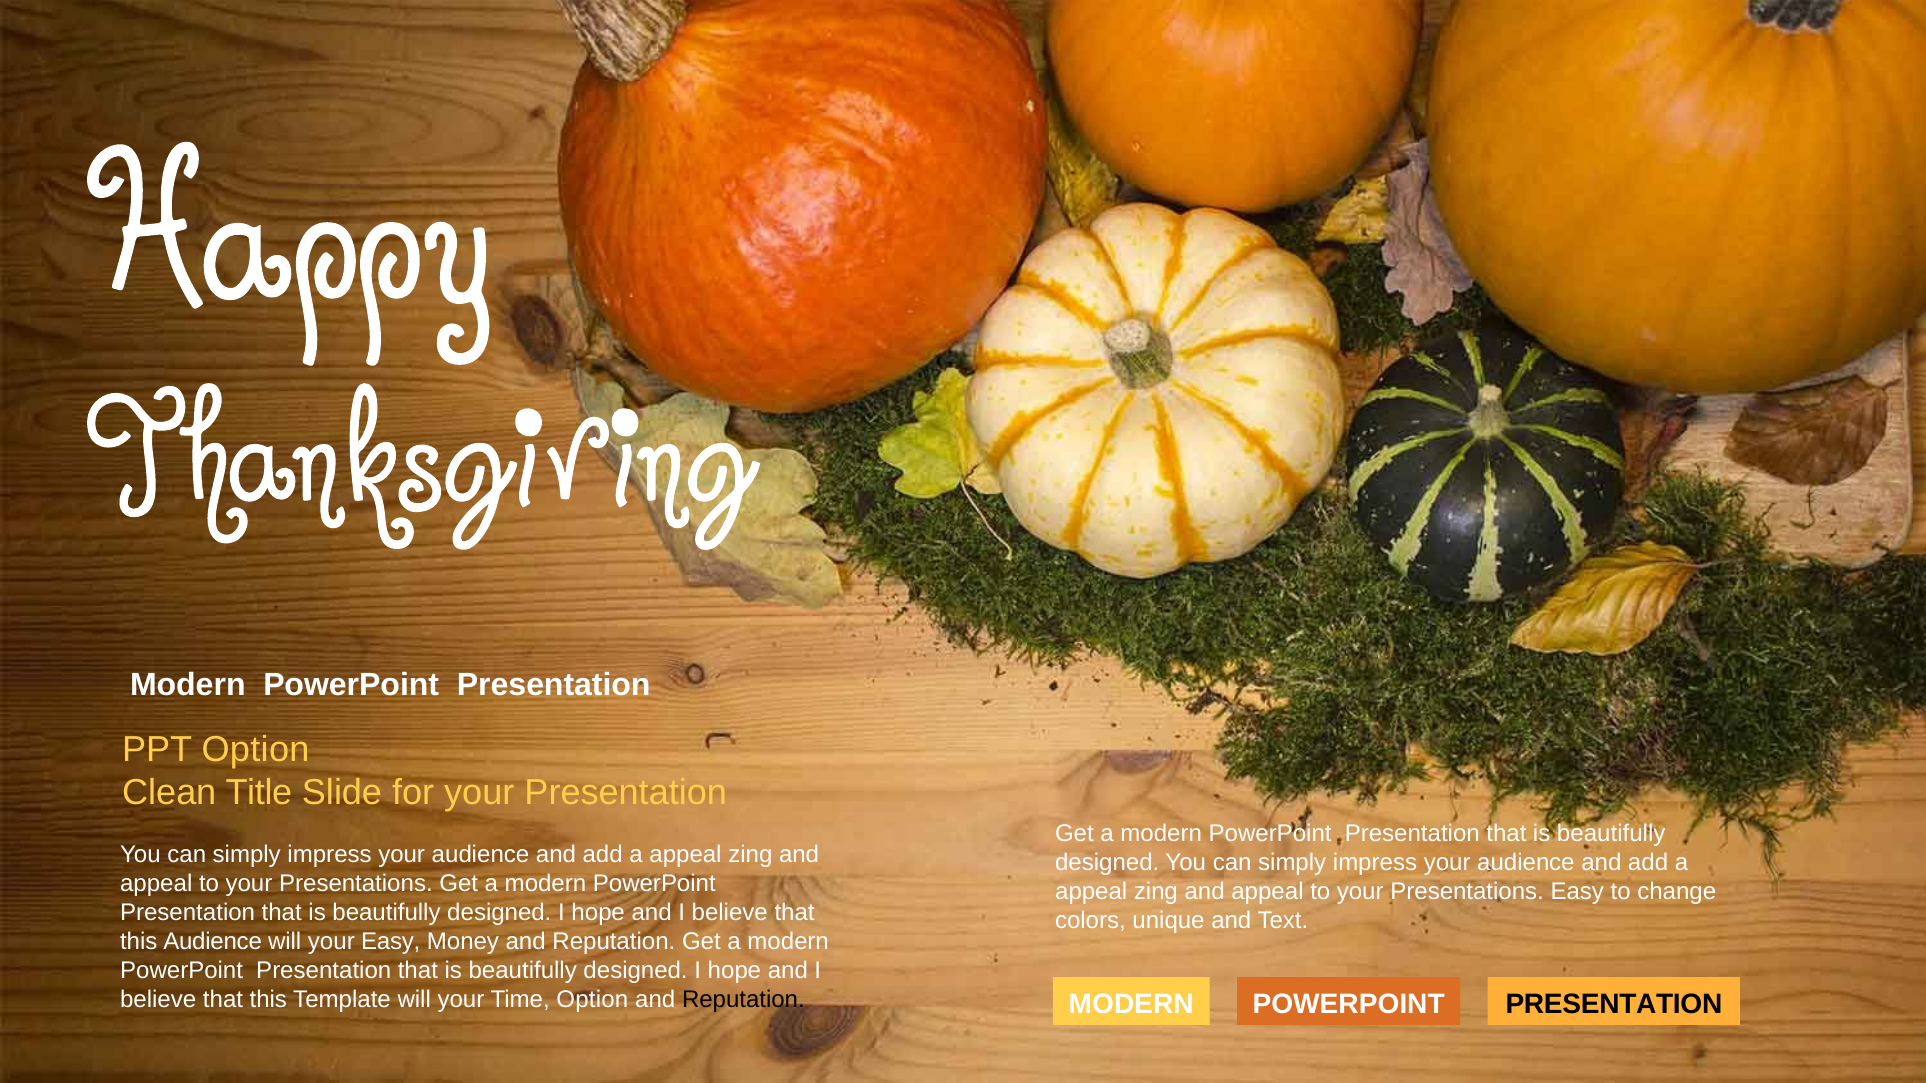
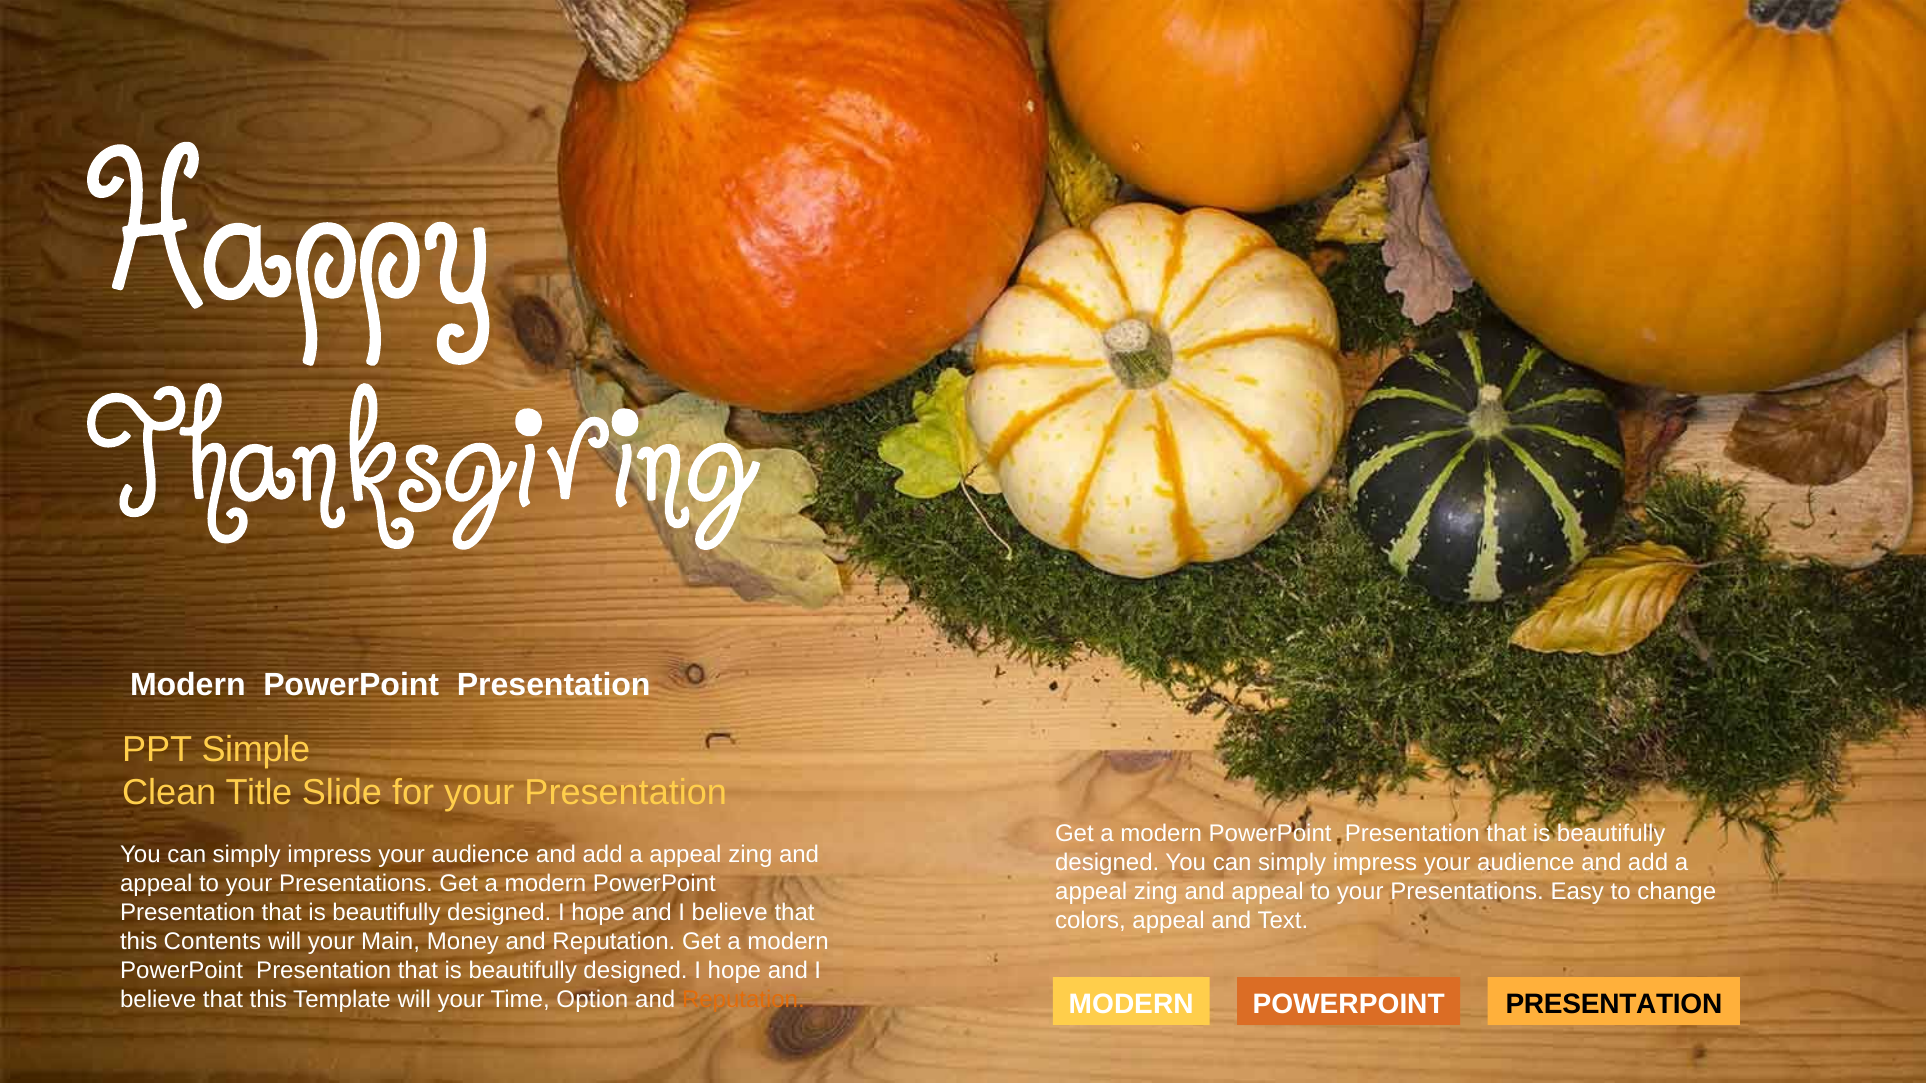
PPT Option: Option -> Simple (256, 750)
colors unique: unique -> appeal (1169, 921)
this Audience: Audience -> Contents (212, 942)
your Easy: Easy -> Main (391, 942)
Reputation colour: black -> orange (743, 1000)
